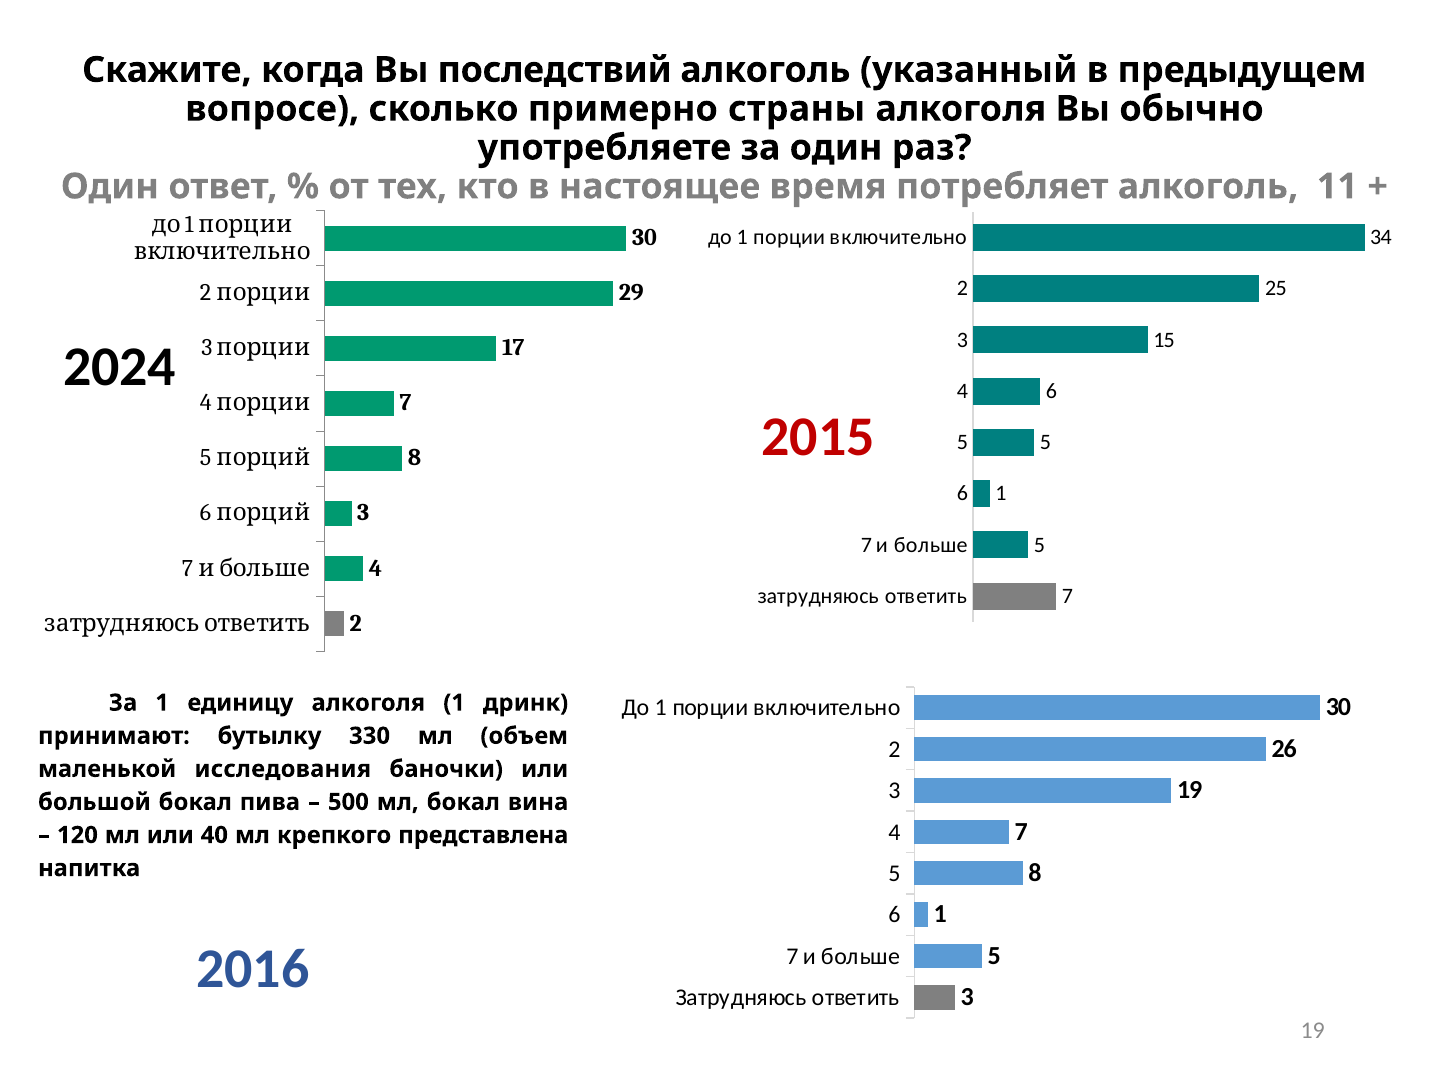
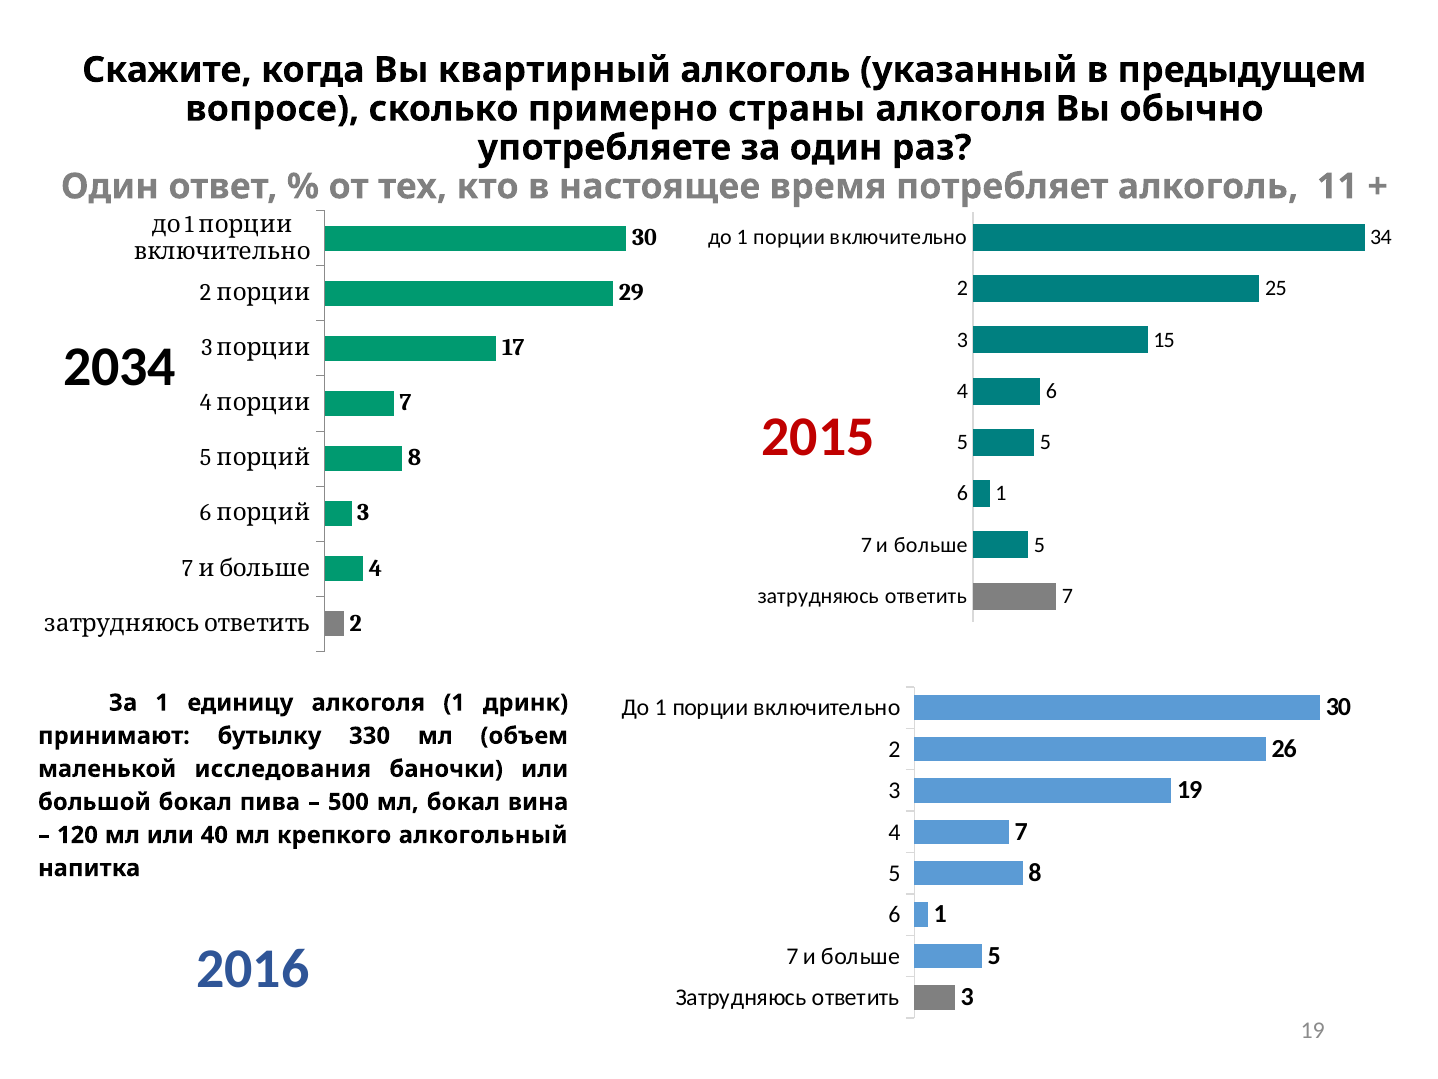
последствий: последствий -> квартирный (554, 70)
2024: 2024 -> 2034 (120, 367)
представлена: представлена -> алкогольный (483, 835)
